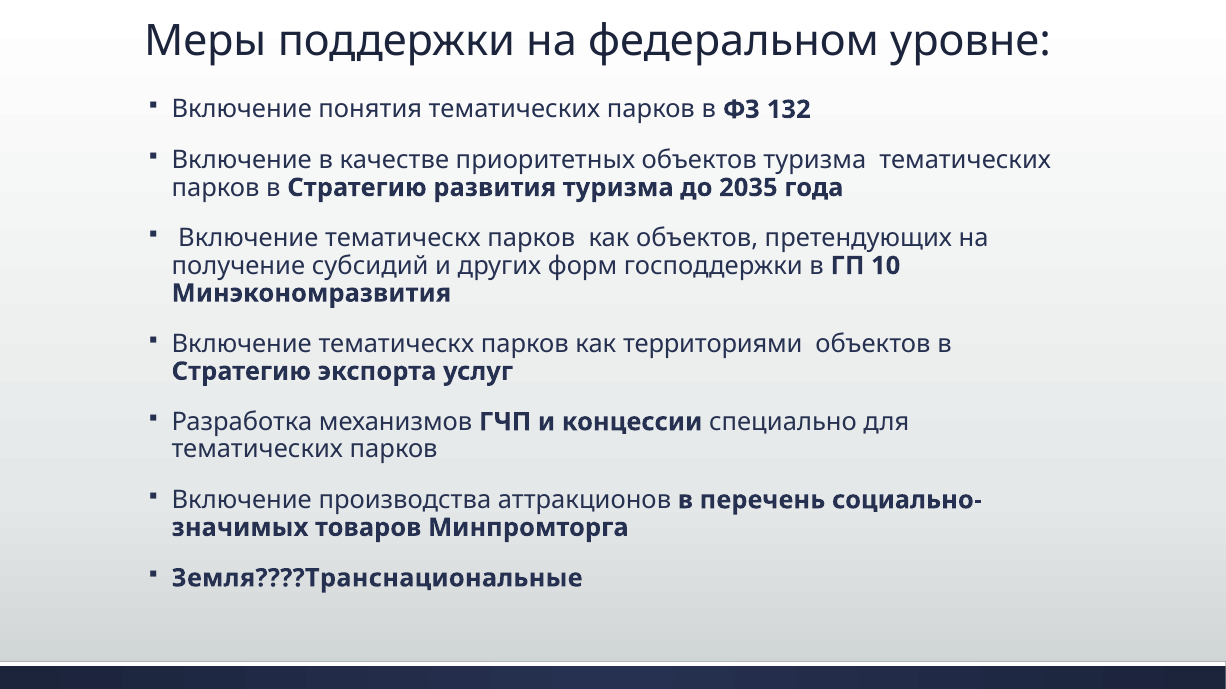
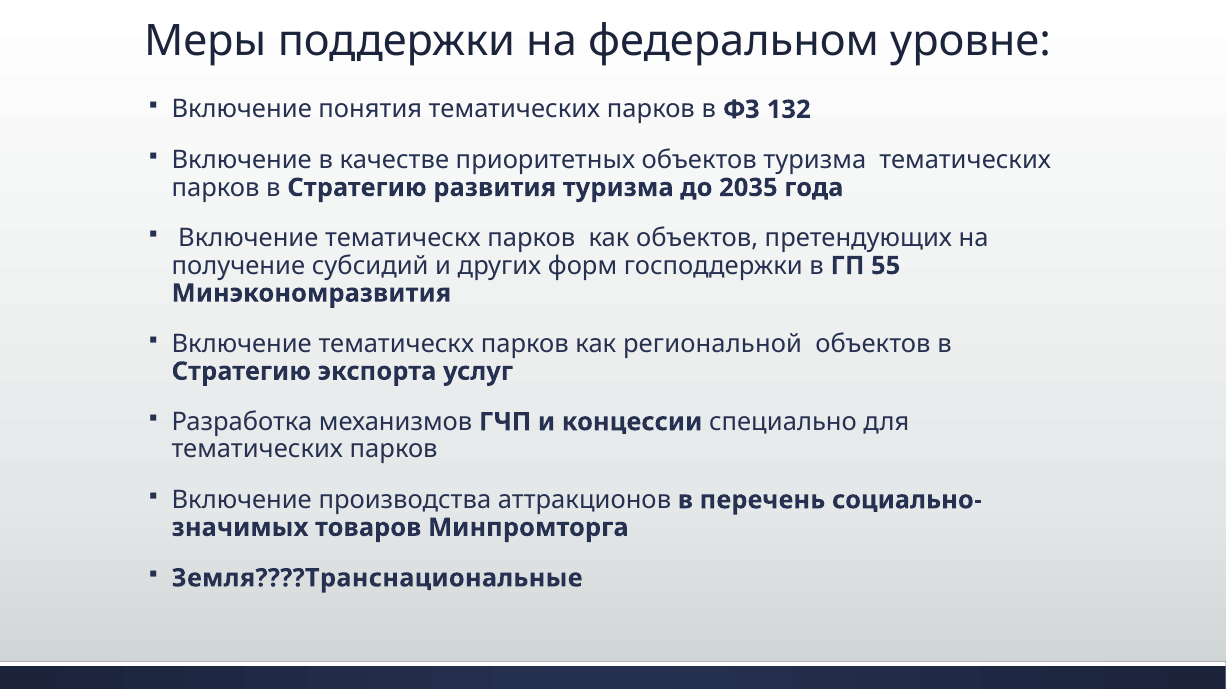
10: 10 -> 55 (886, 266)
территориями: территориями -> региональной (713, 344)
